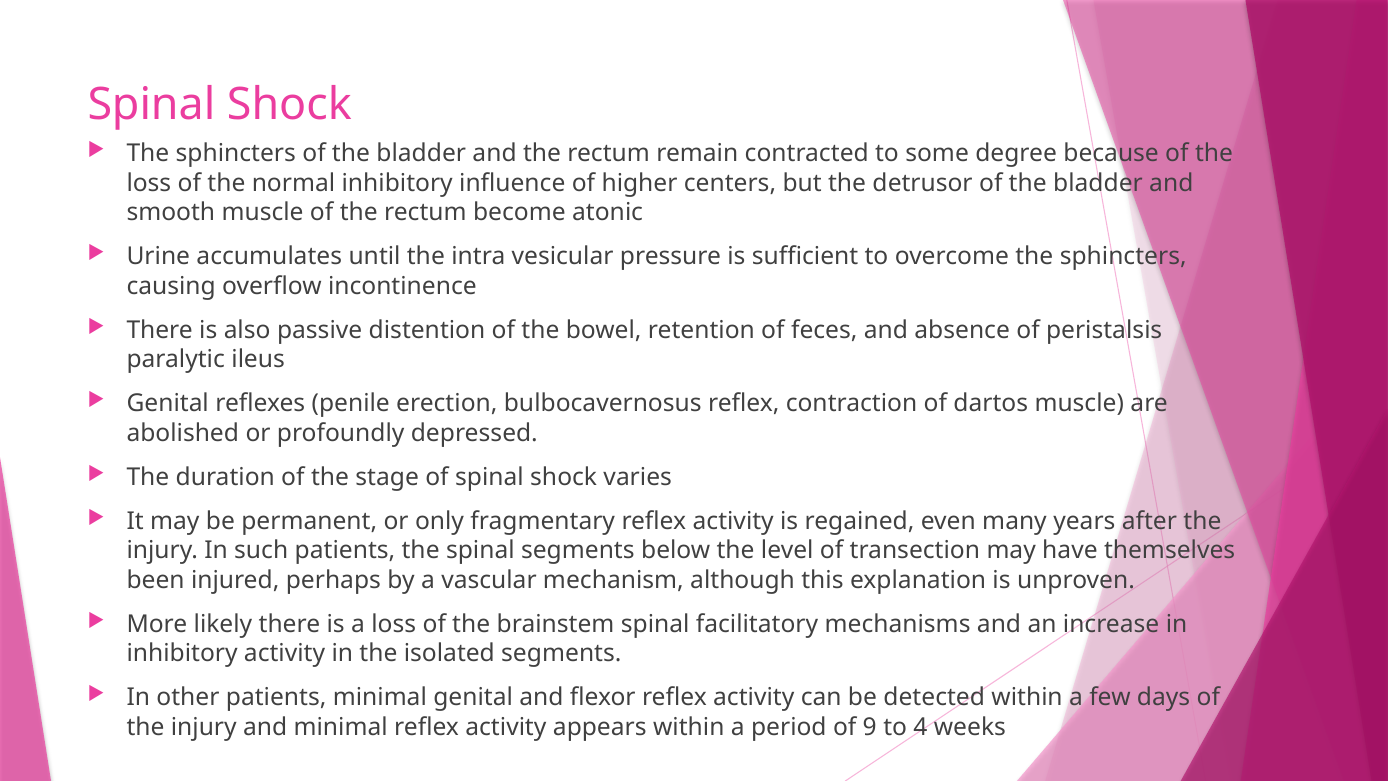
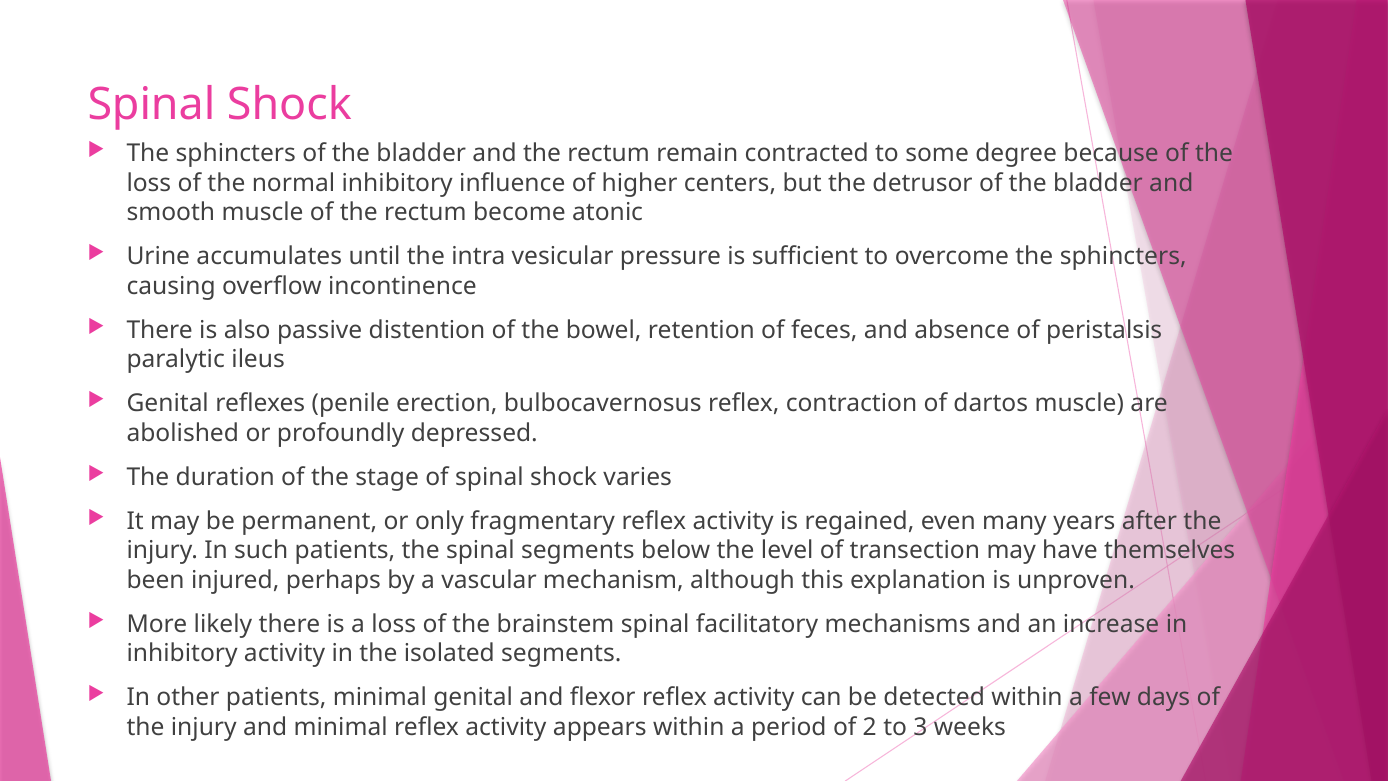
9: 9 -> 2 (870, 727)
4: 4 -> 3 (920, 727)
